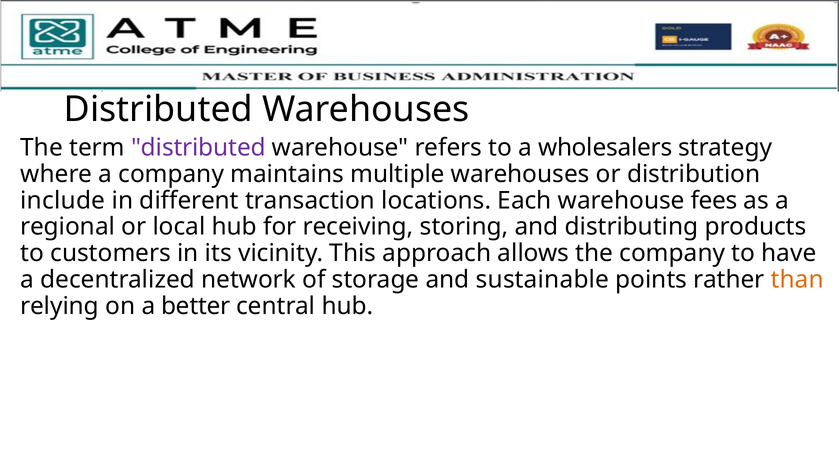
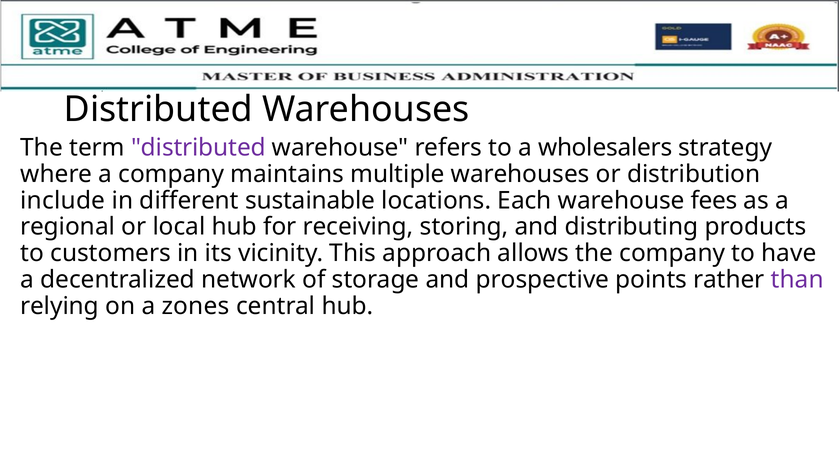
transaction: transaction -> sustainable (310, 200)
sustainable: sustainable -> prospective (543, 280)
than colour: orange -> purple (797, 280)
better: better -> zones (196, 306)
